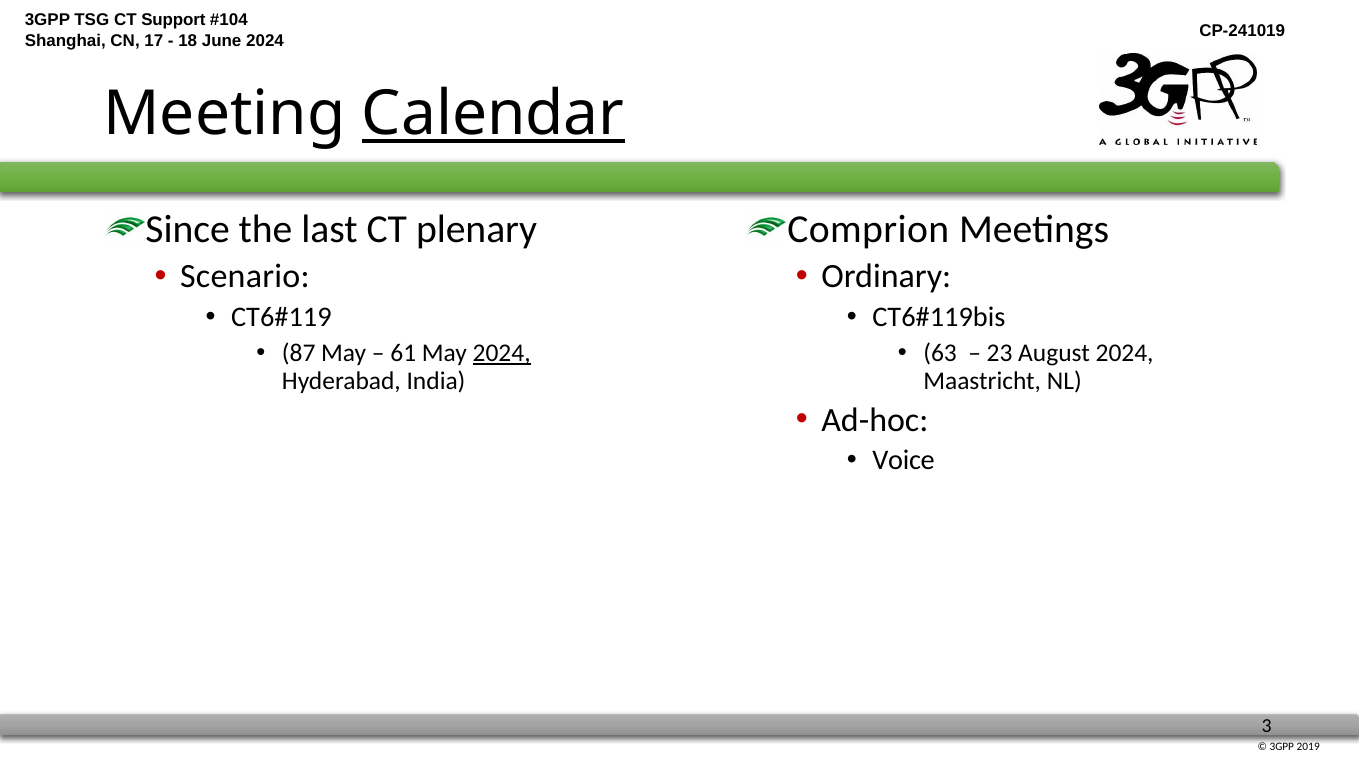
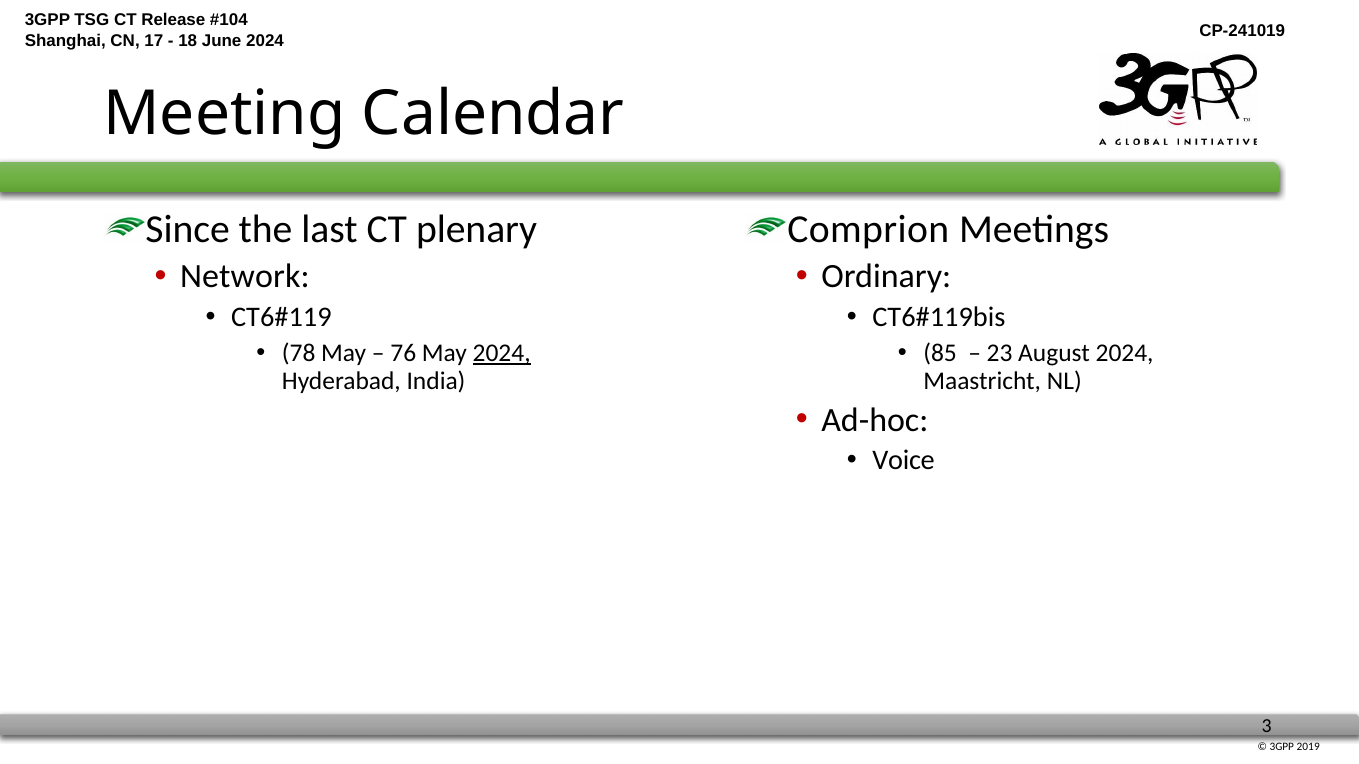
Support: Support -> Release (173, 20)
Calendar underline: present -> none (493, 114)
Scenario: Scenario -> Network (245, 277)
87: 87 -> 78 (299, 353)
61: 61 -> 76 (403, 353)
63: 63 -> 85 (940, 353)
